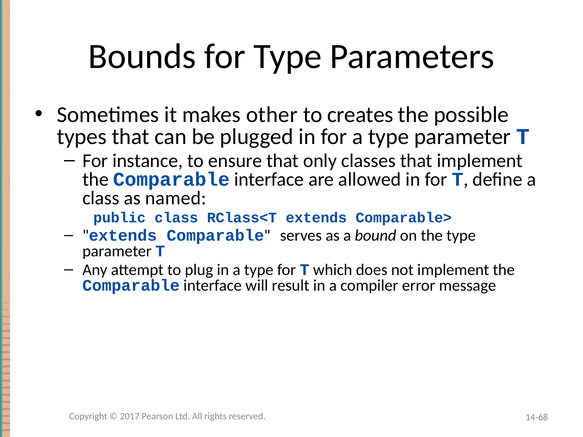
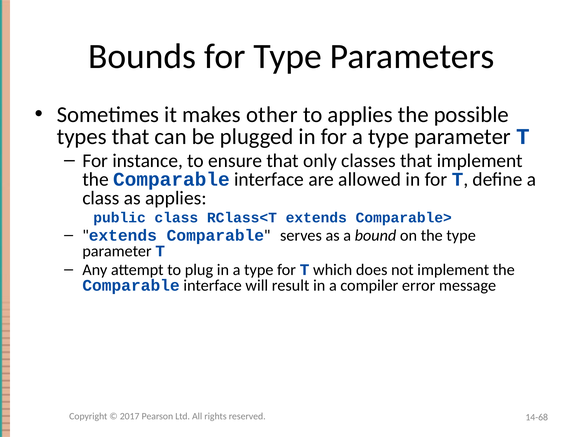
to creates: creates -> applies (360, 115)
as named: named -> applies (176, 198)
